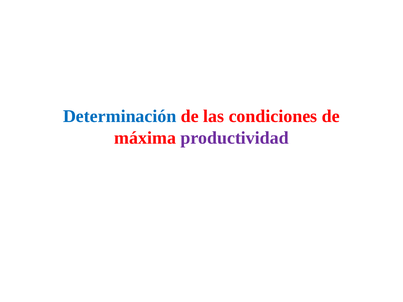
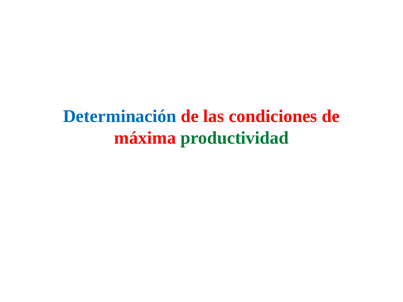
productividad colour: purple -> green (235, 138)
